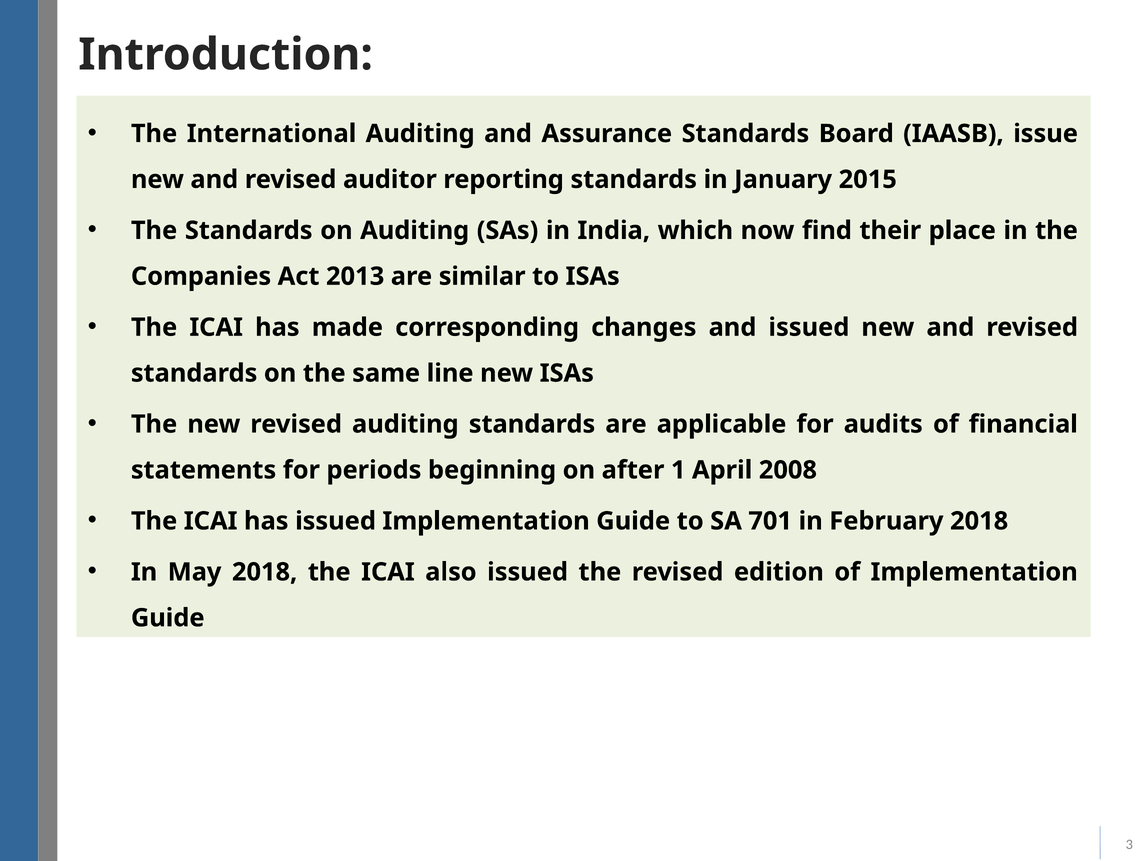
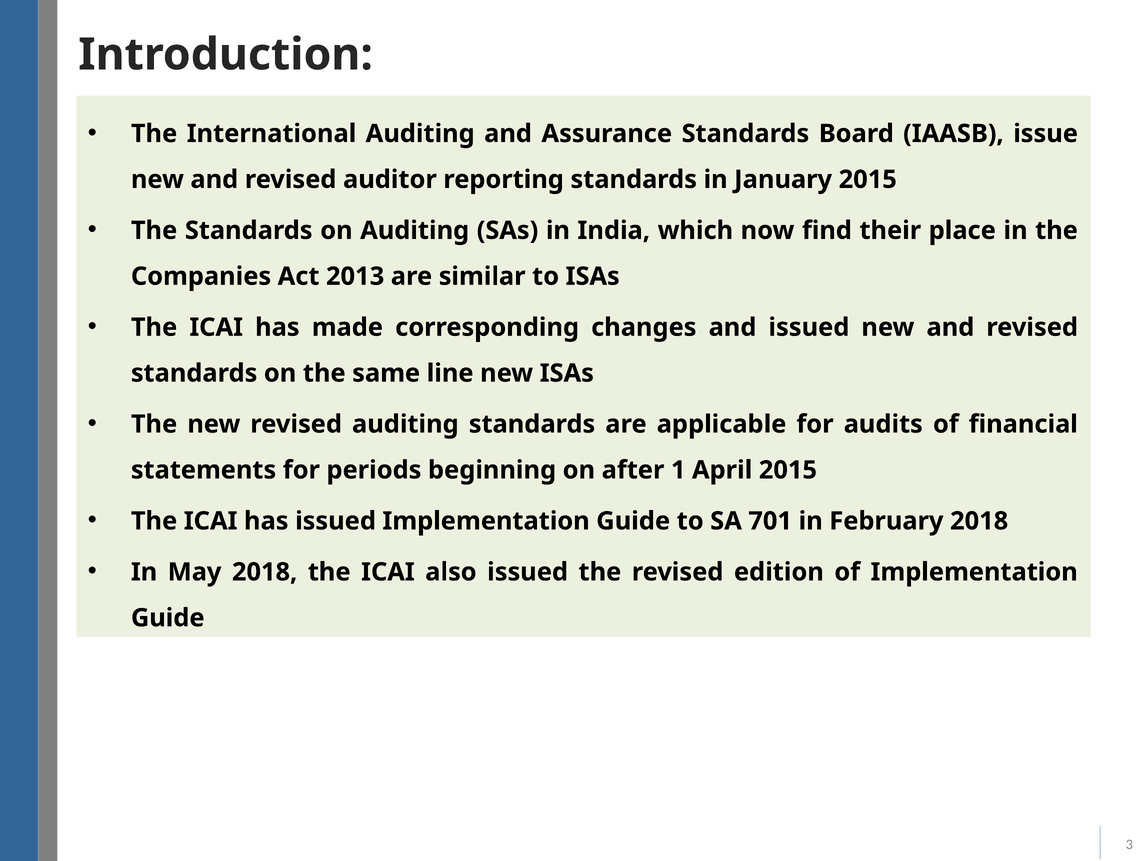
April 2008: 2008 -> 2015 (788, 470)
